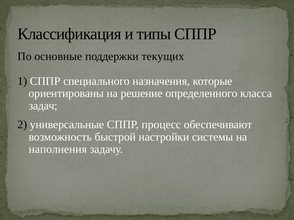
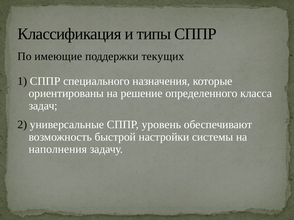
основные: основные -> имеющие (58, 57)
процесс: процесс -> уровень (161, 125)
